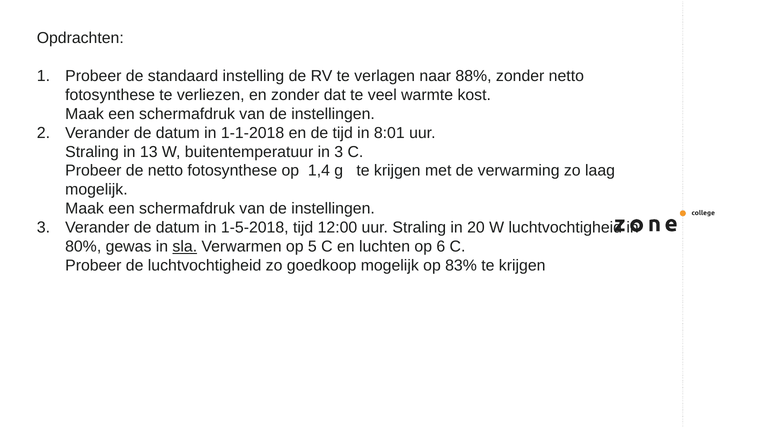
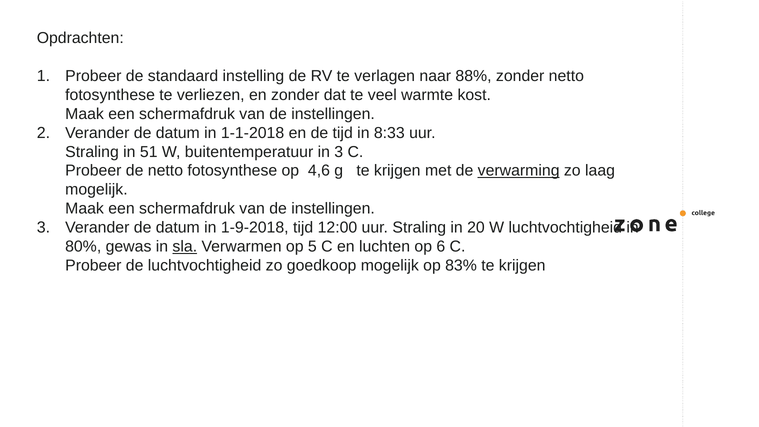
8:01: 8:01 -> 8:33 (389, 133)
13: 13 -> 51 (149, 152)
1,4: 1,4 -> 4,6 (319, 171)
verwarming underline: none -> present (519, 171)
1-5-2018: 1-5-2018 -> 1-9-2018 (255, 228)
